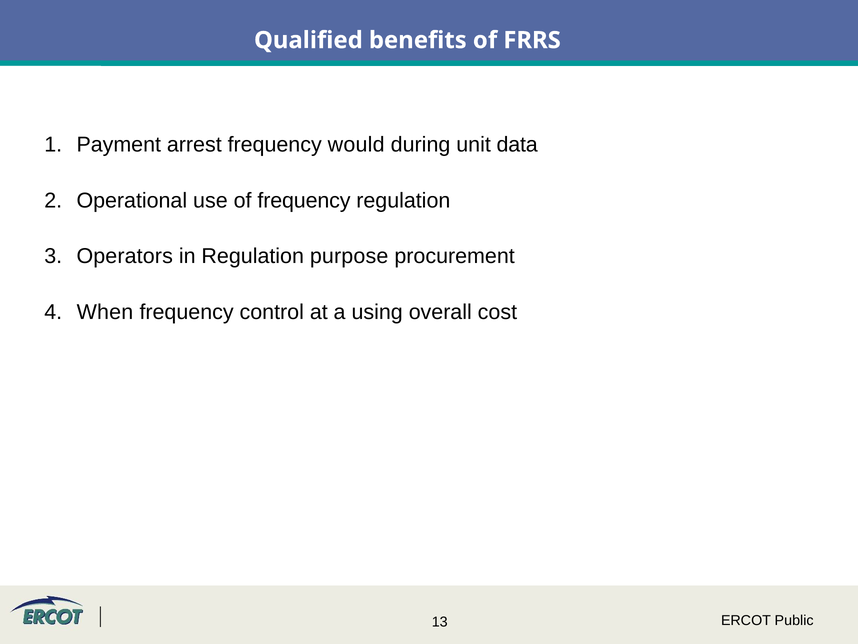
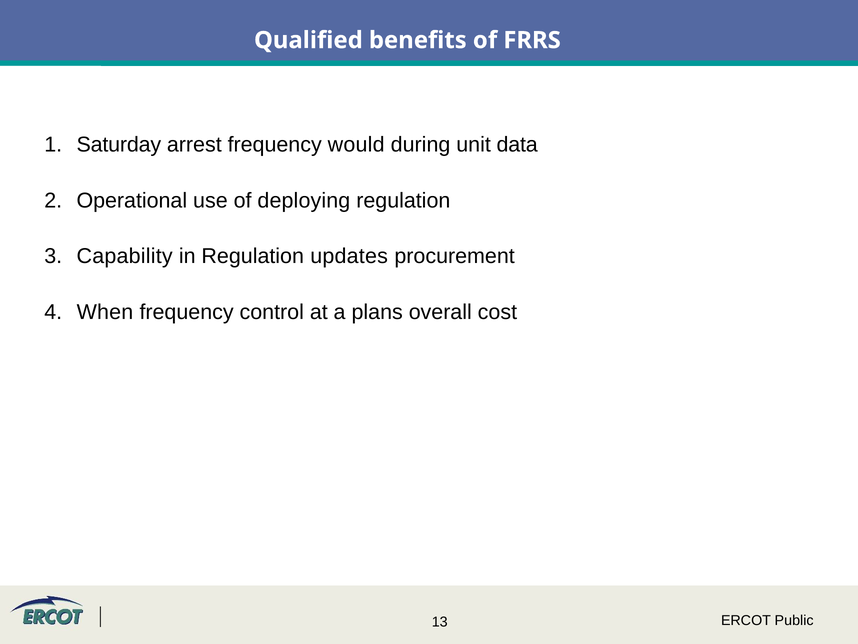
Payment: Payment -> Saturday (119, 144)
of frequency: frequency -> deploying (304, 200)
Operators: Operators -> Capability (125, 256)
purpose: purpose -> updates (349, 256)
using: using -> plans (377, 312)
